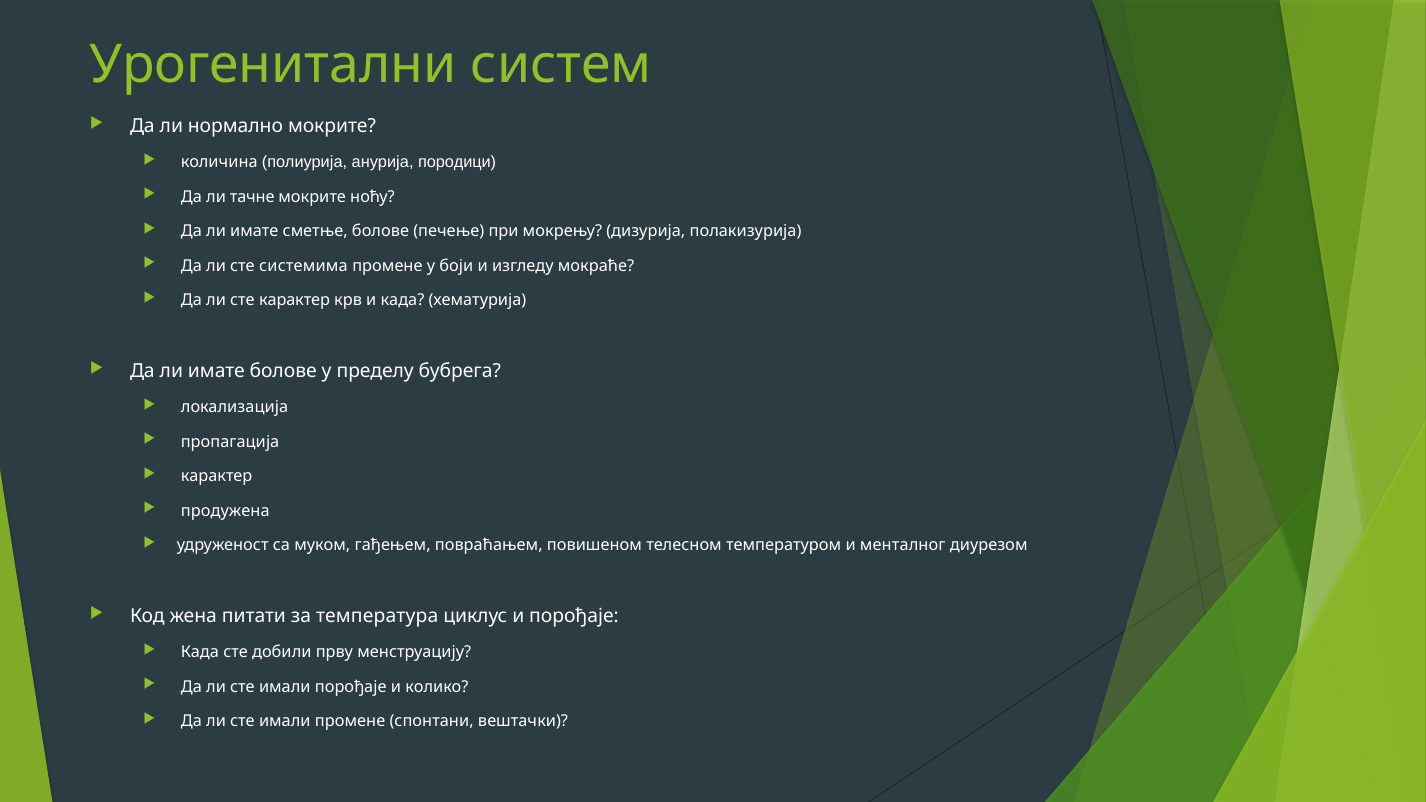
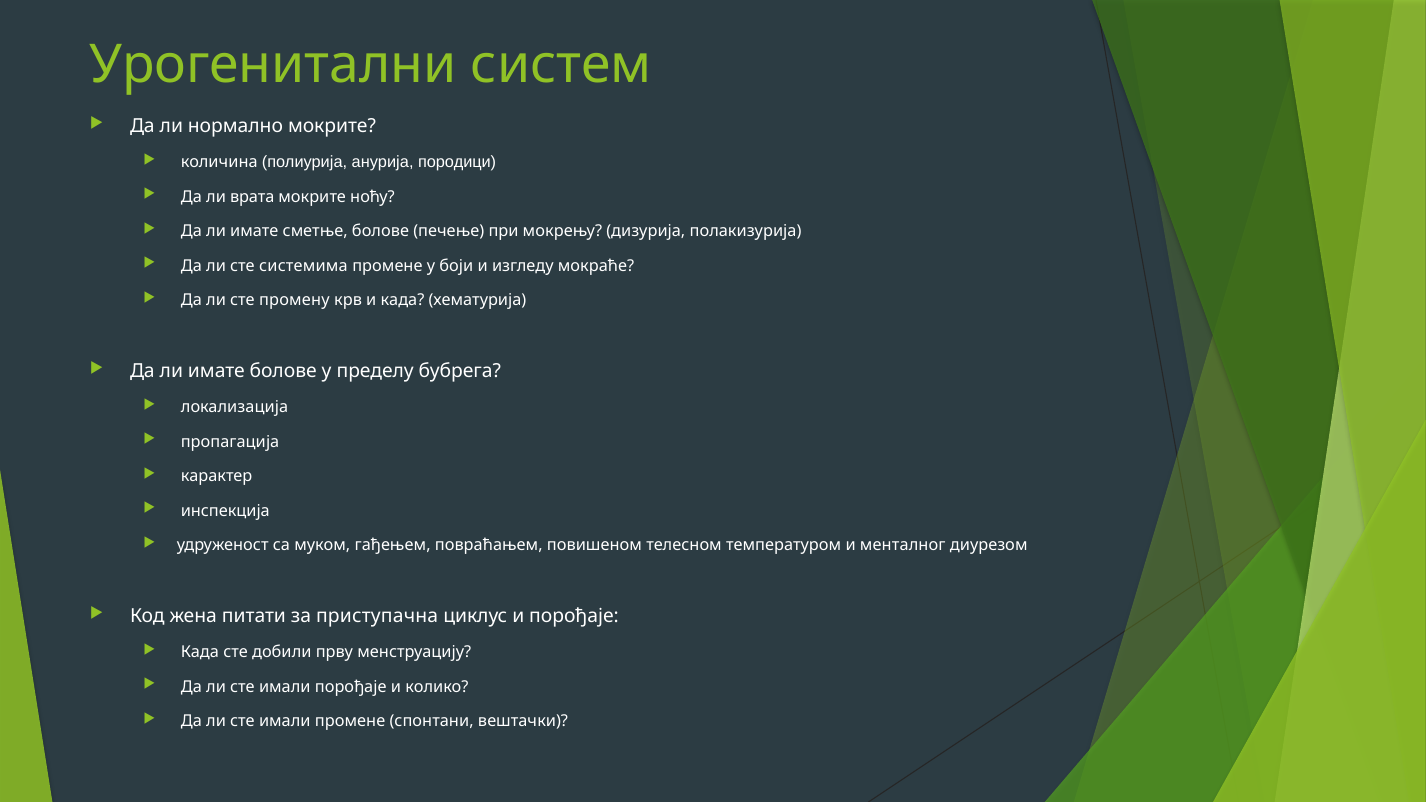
тачне: тачне -> врата (252, 197)
сте карактер: карактер -> промену (294, 300)
продужена: продужена -> инспекција (225, 511)
температура: температура -> приступачна (377, 616)
